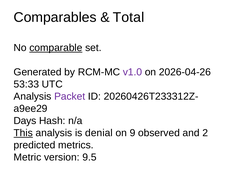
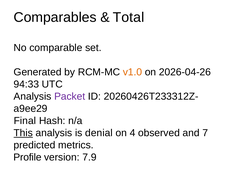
comparable underline: present -> none (56, 48)
v1.0 colour: purple -> orange (132, 72)
53:33: 53:33 -> 94:33 (26, 84)
Days: Days -> Final (25, 121)
9: 9 -> 4 (133, 133)
2: 2 -> 7 (205, 133)
Metric: Metric -> Profile (27, 157)
9.5: 9.5 -> 7.9 (89, 157)
